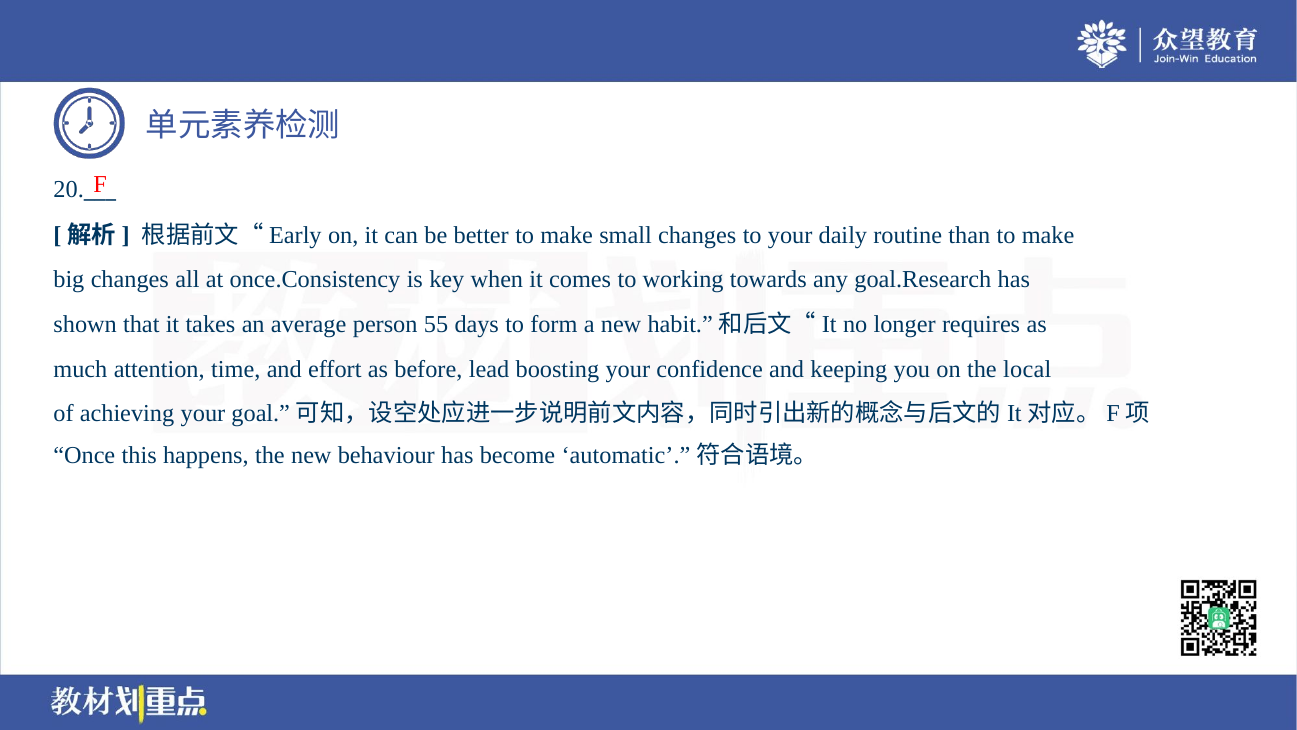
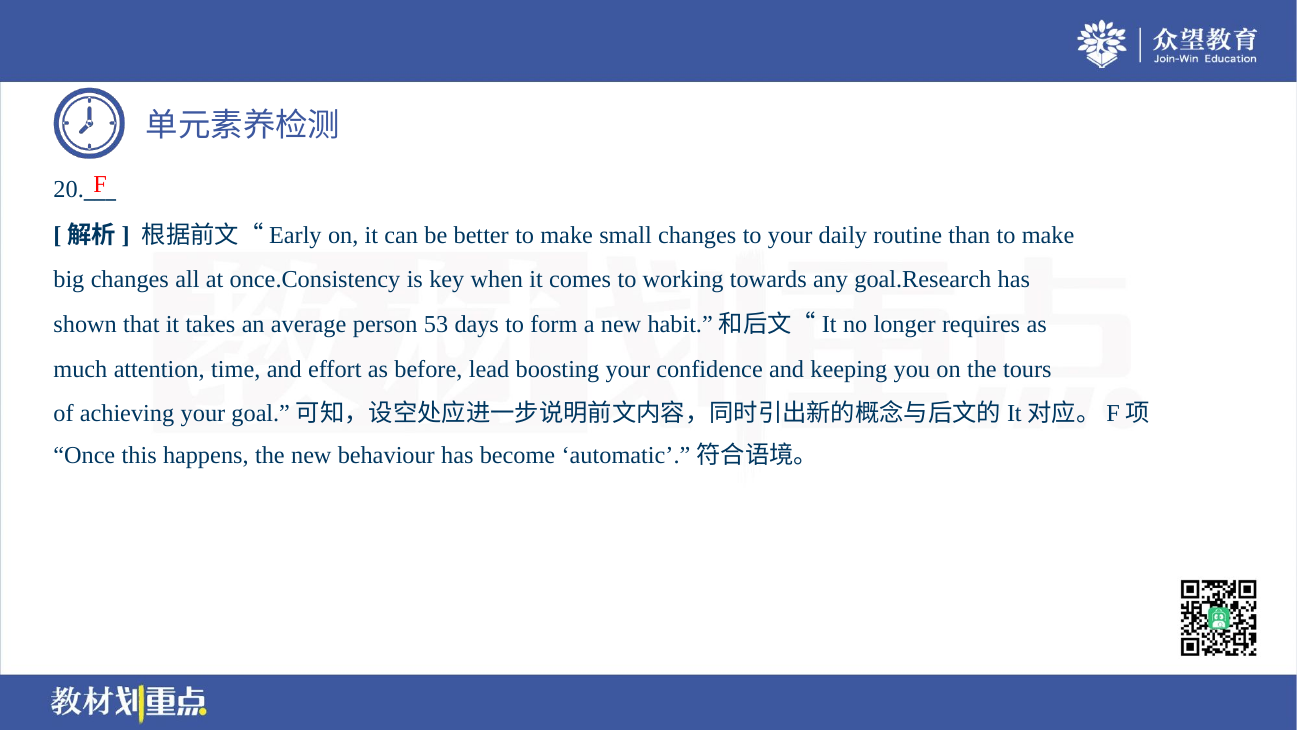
55: 55 -> 53 (436, 324)
local: local -> tours (1027, 369)
